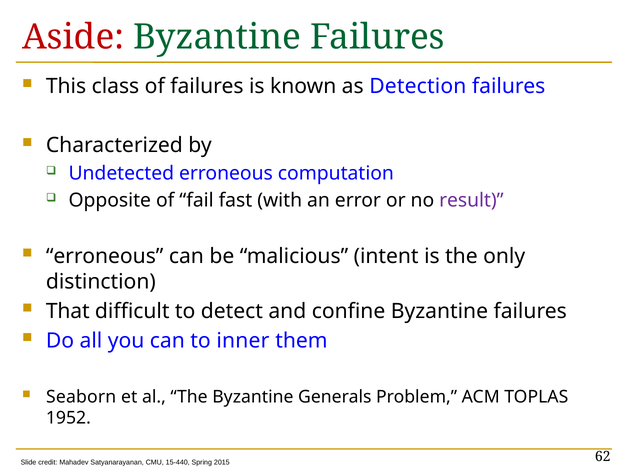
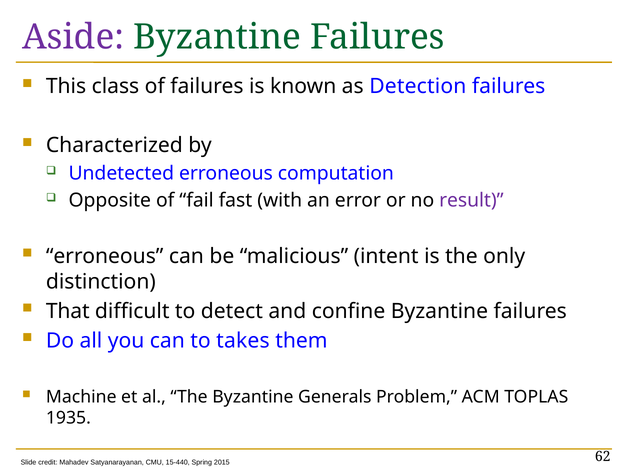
Aside colour: red -> purple (73, 37)
inner: inner -> takes (243, 340)
Seaborn: Seaborn -> Machine (81, 396)
1952: 1952 -> 1935 (68, 418)
